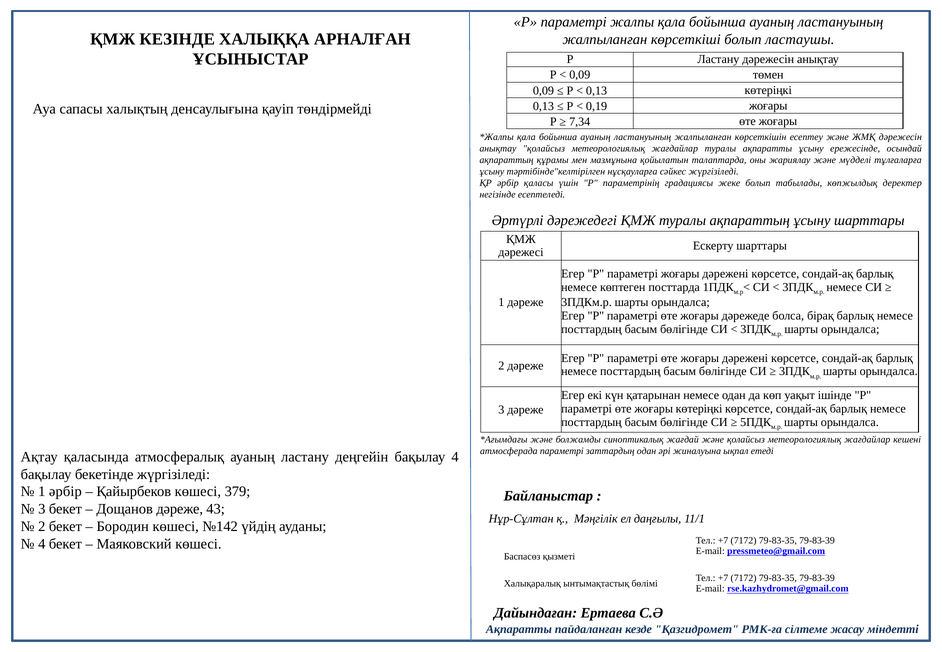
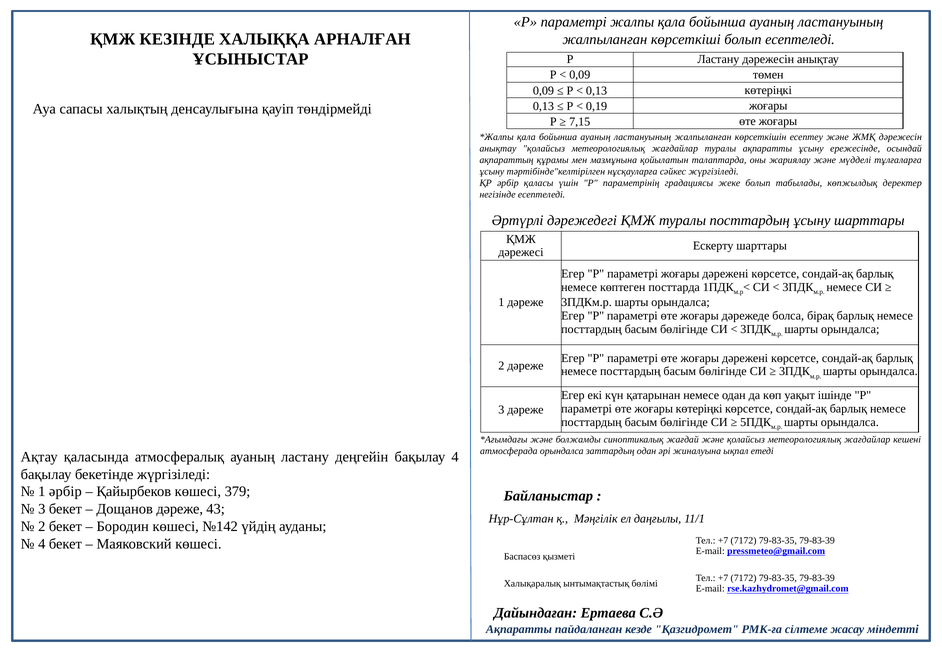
болып ластаушы: ластаушы -> есептеледі (800, 40)
7,34: 7,34 -> 7,15 (580, 122)
туралы ақпараттың: ақпараттың -> посттардың (750, 220)
атмосферада параметрі: параметрі -> орындалса (562, 451)
